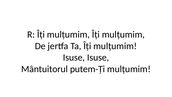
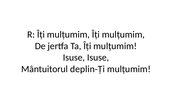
putem-Ți: putem-Ți -> deplin-Ți (87, 69)
